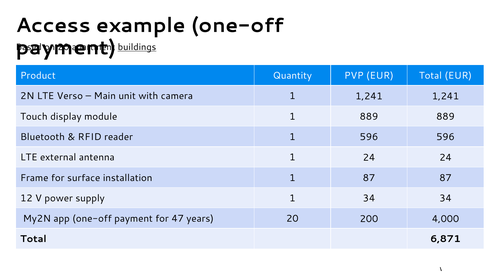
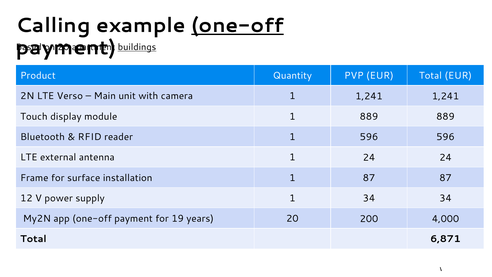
Access: Access -> Calling (53, 25)
one-off underline: none -> present (238, 25)
47: 47 -> 19 (178, 218)
